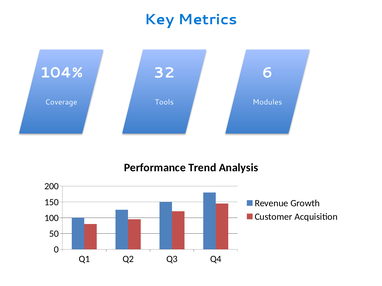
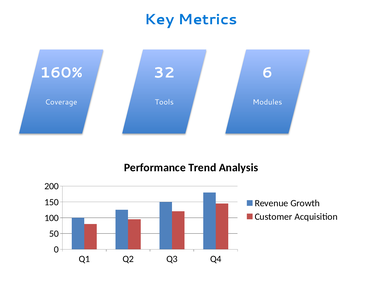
104%: 104% -> 160% (61, 73)
